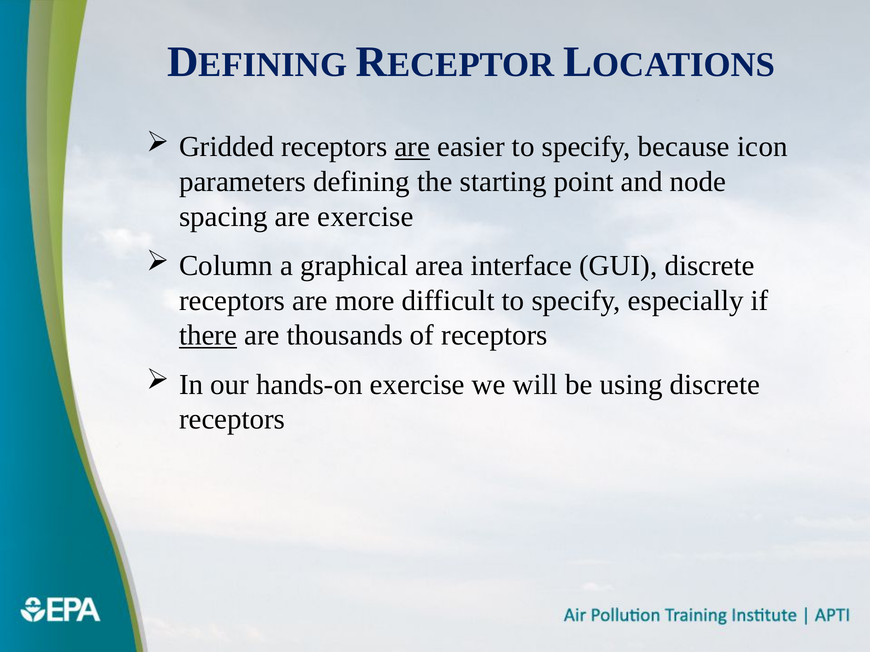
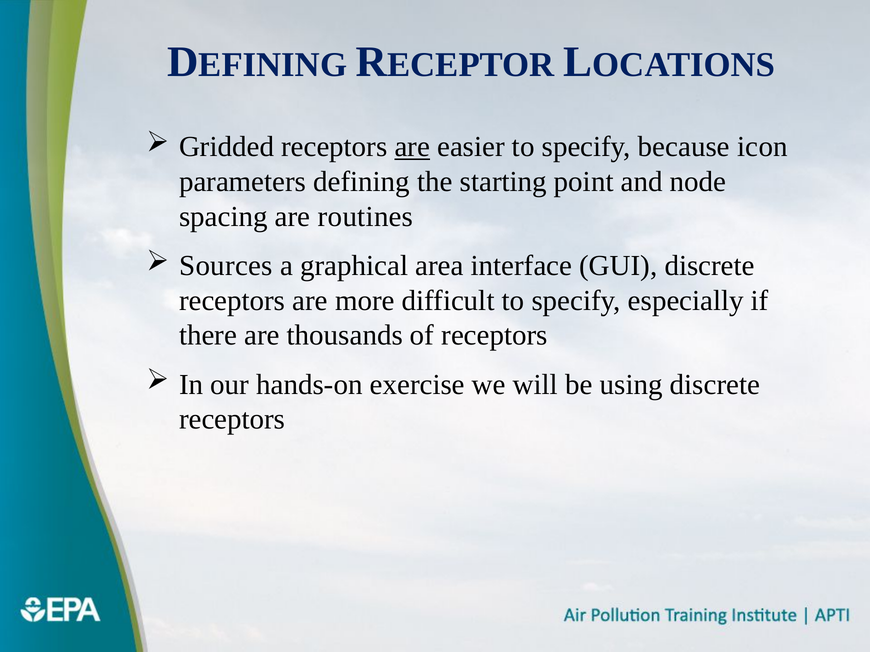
are exercise: exercise -> routines (366, 217)
Column: Column -> Sources (226, 266)
there underline: present -> none (208, 336)
